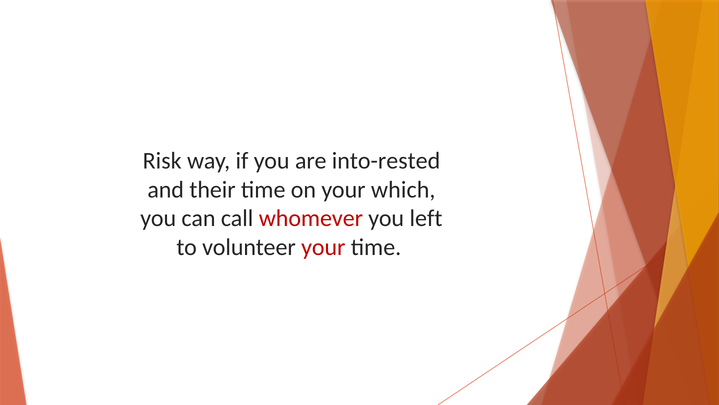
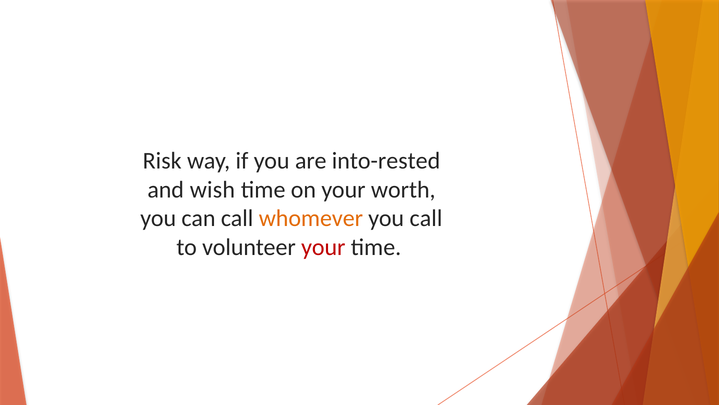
their: their -> wish (212, 190)
which: which -> worth (403, 190)
whomever colour: red -> orange (311, 218)
you left: left -> call (426, 218)
